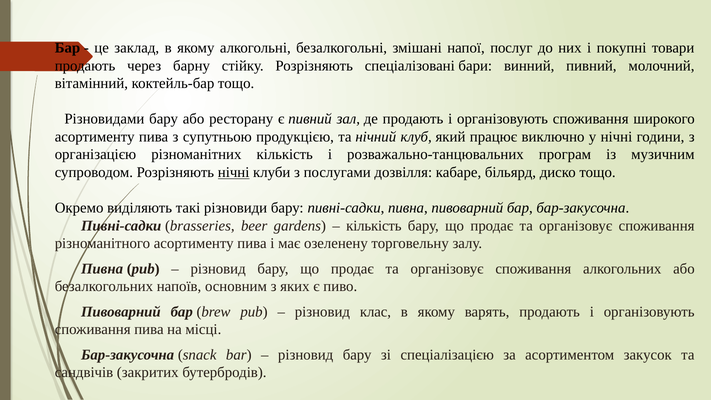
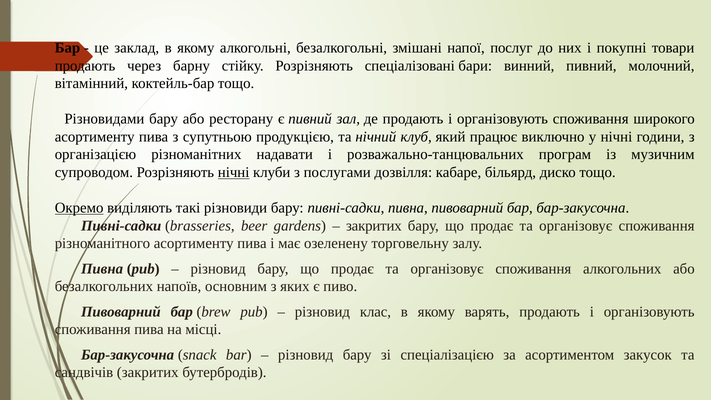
різноманітних кількість: кількість -> надавати (285, 155)
Окремо underline: none -> present (79, 208)
кількість: кількість -> закритих (374, 226)
